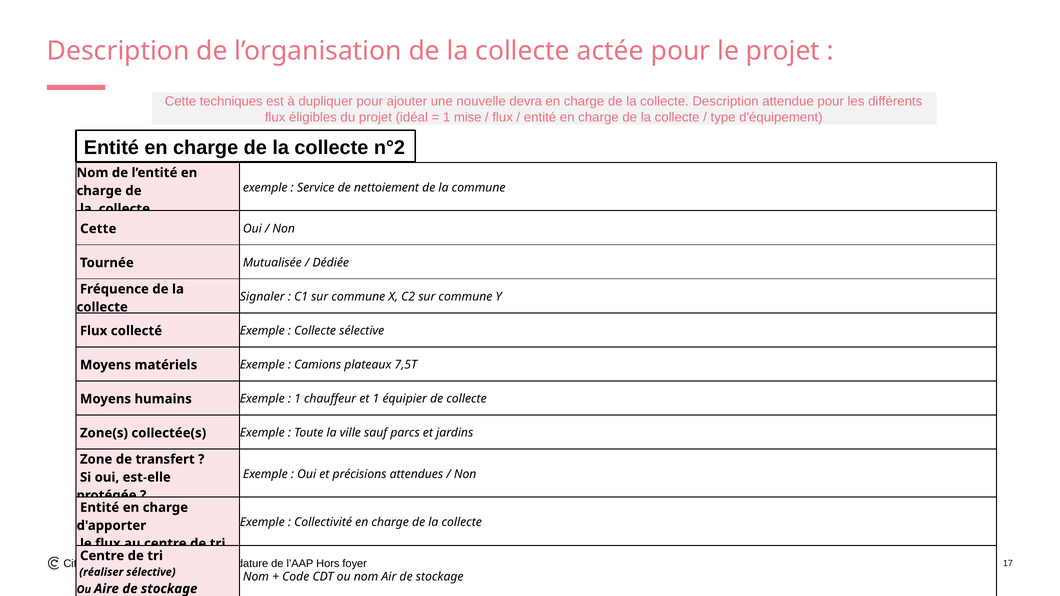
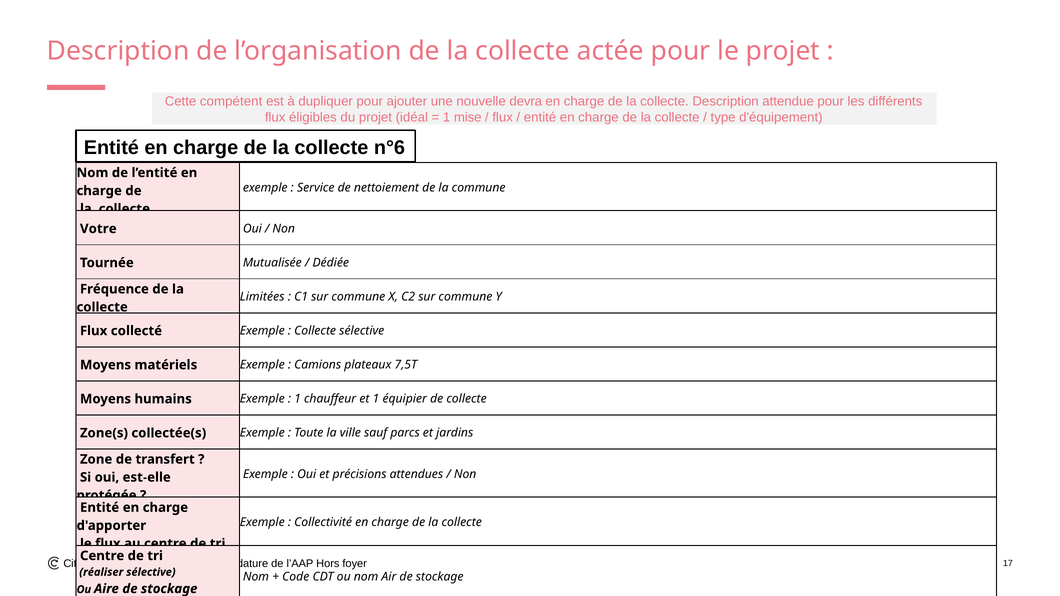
techniques: techniques -> compétent (231, 102)
n°2: n°2 -> n°6 (389, 148)
Cette: Cette -> Votre (98, 229)
Signaler: Signaler -> Limitées (262, 297)
